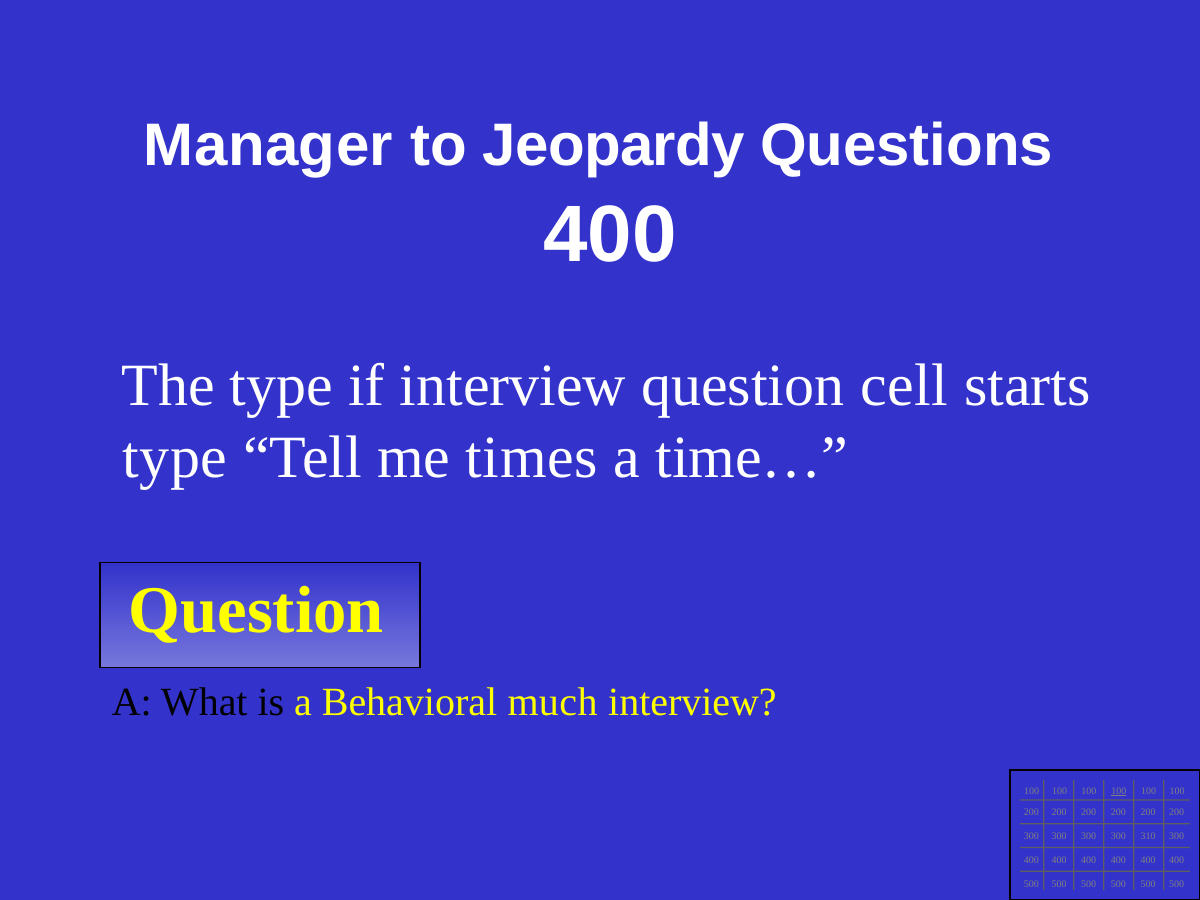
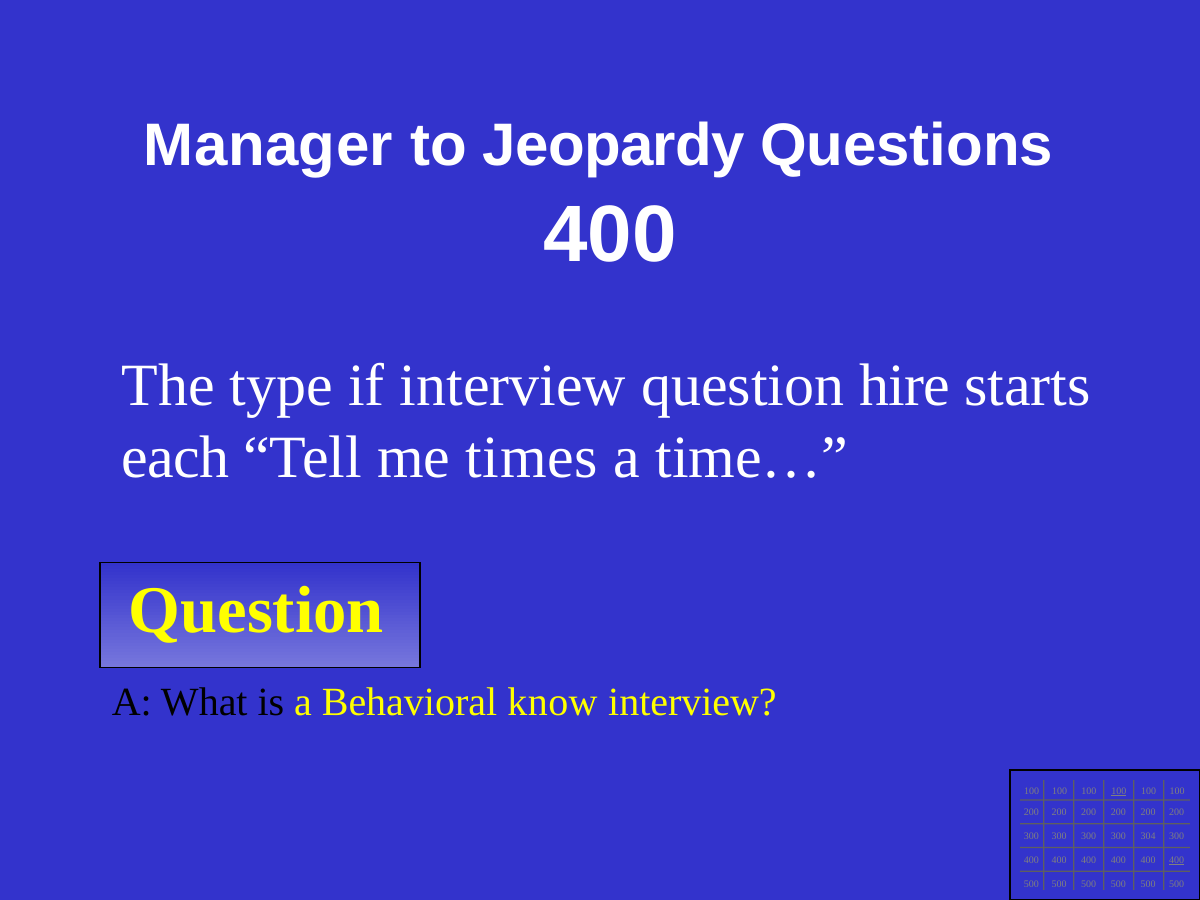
cell: cell -> hire (905, 386)
type: type -> each (175, 458)
much: much -> know (553, 703)
310: 310 -> 304 (1148, 836)
400 underline: none -> present (1177, 860)
